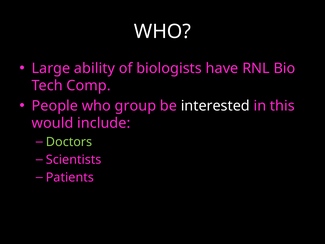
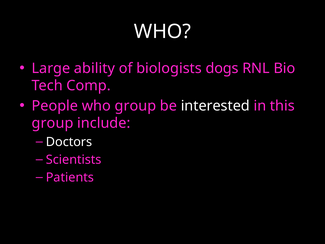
have: have -> dogs (222, 68)
would: would -> group (53, 123)
Doctors colour: light green -> white (69, 142)
